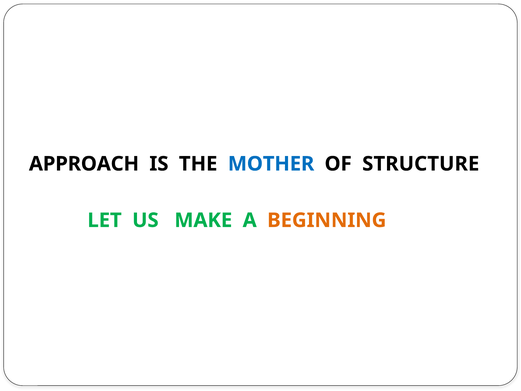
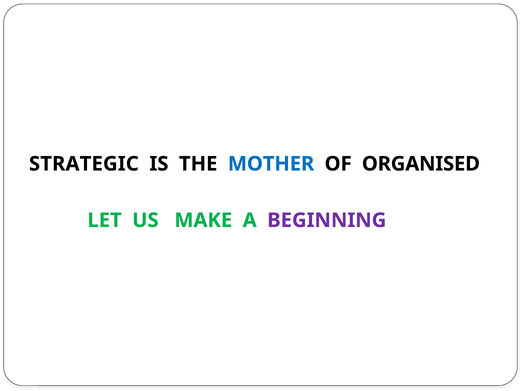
APPROACH: APPROACH -> STRATEGIC (84, 164)
STRUCTURE: STRUCTURE -> ORGANISED (421, 164)
BEGINNING colour: orange -> purple (327, 220)
